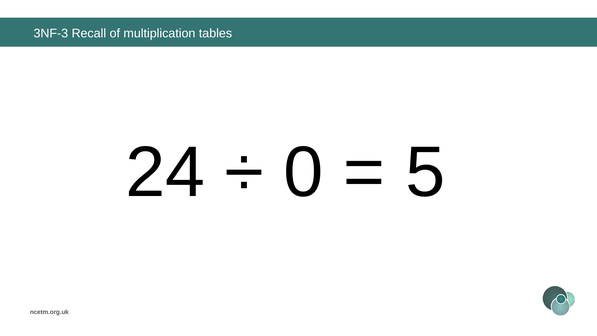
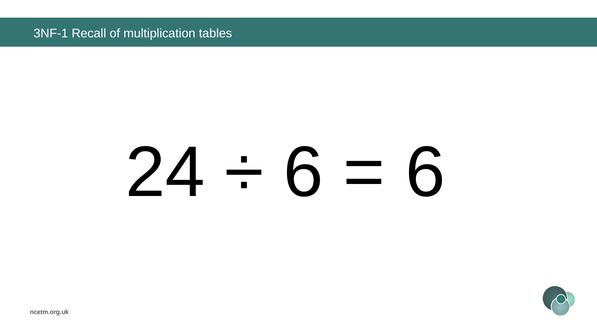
3NF-3: 3NF-3 -> 3NF-1 (51, 33)
0: 0 -> 6 (304, 172)
5: 5 -> 6 (426, 172)
